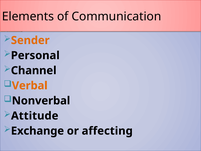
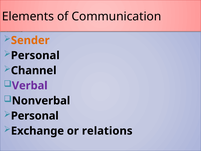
Verbal colour: orange -> purple (30, 85)
Attitude: Attitude -> Personal (35, 116)
affecting: affecting -> relations (107, 131)
